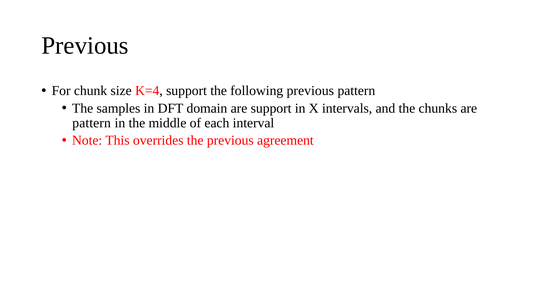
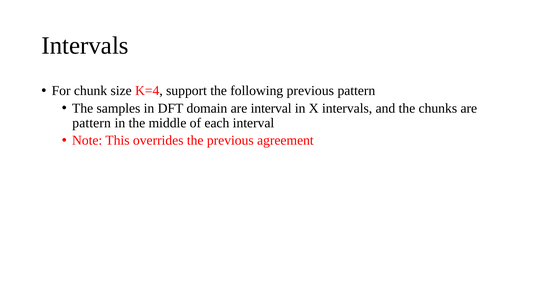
Previous: Previous -> Intervals (85, 46)
are support: support -> interval (271, 108)
